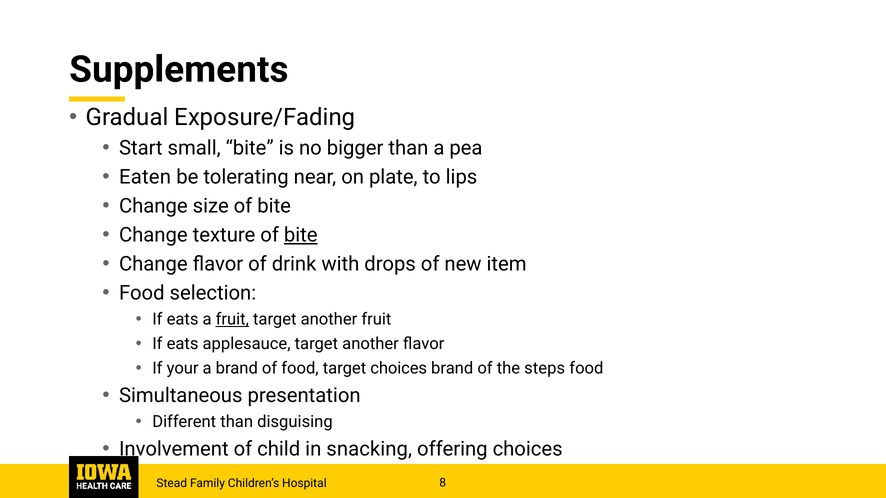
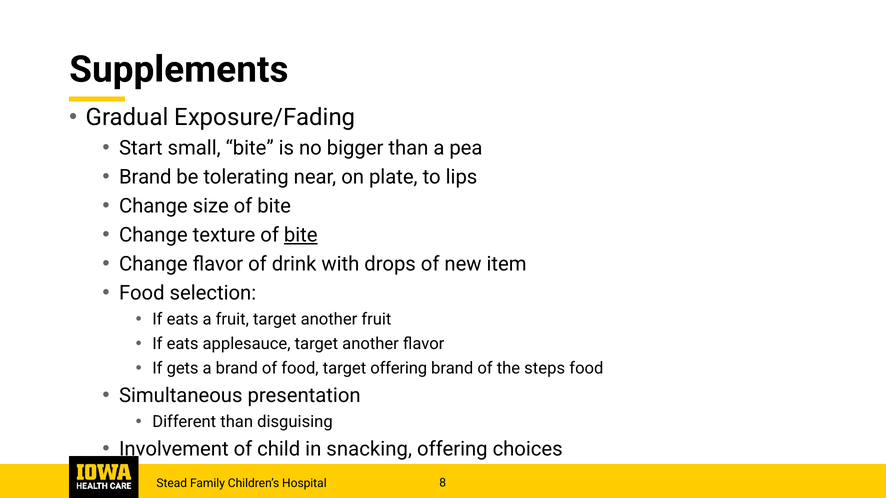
Eaten: Eaten -> Brand (145, 177)
fruit underline: present -> none (232, 320)
your: your -> gets (183, 369)
target choices: choices -> offering (399, 369)
